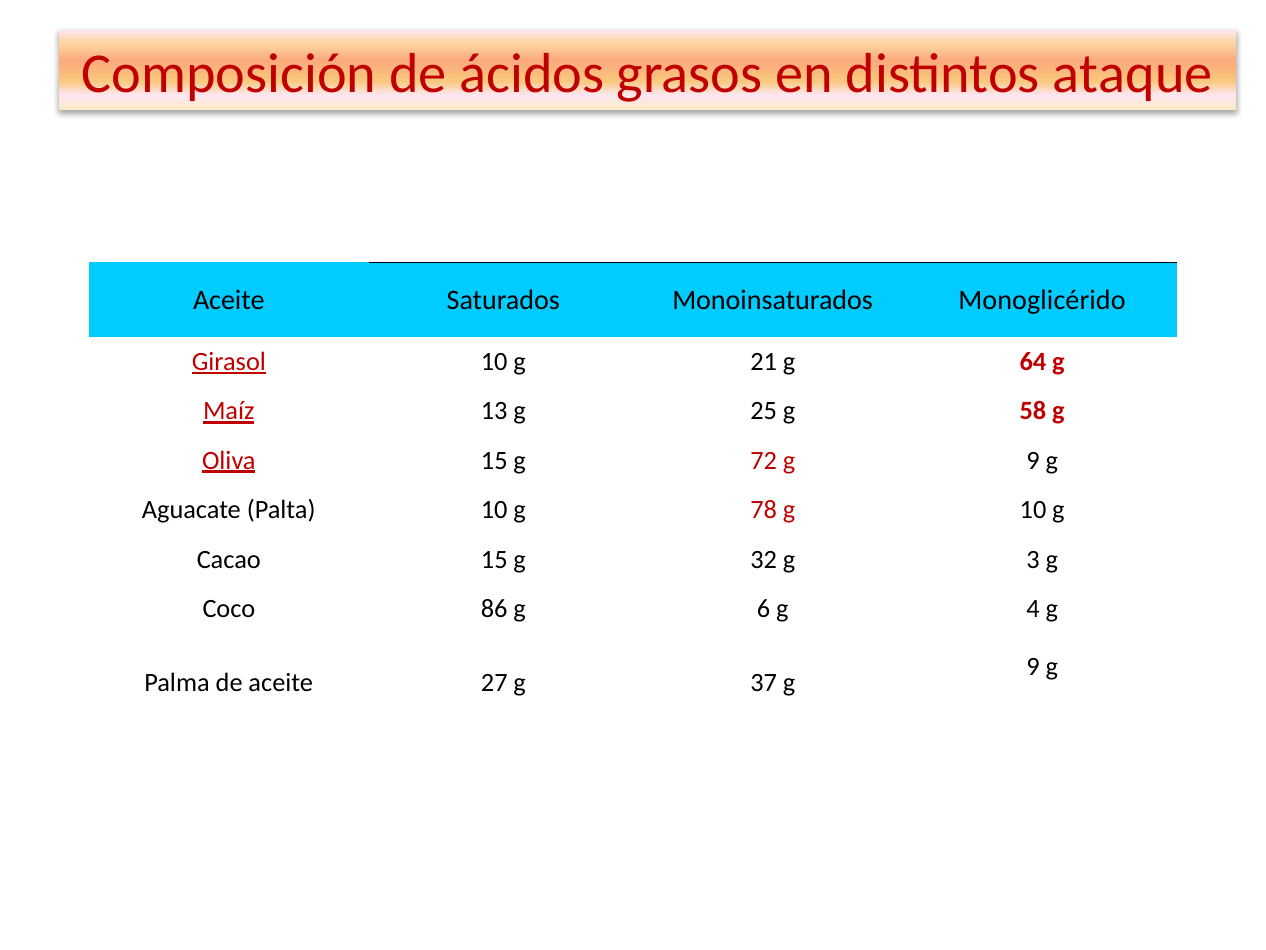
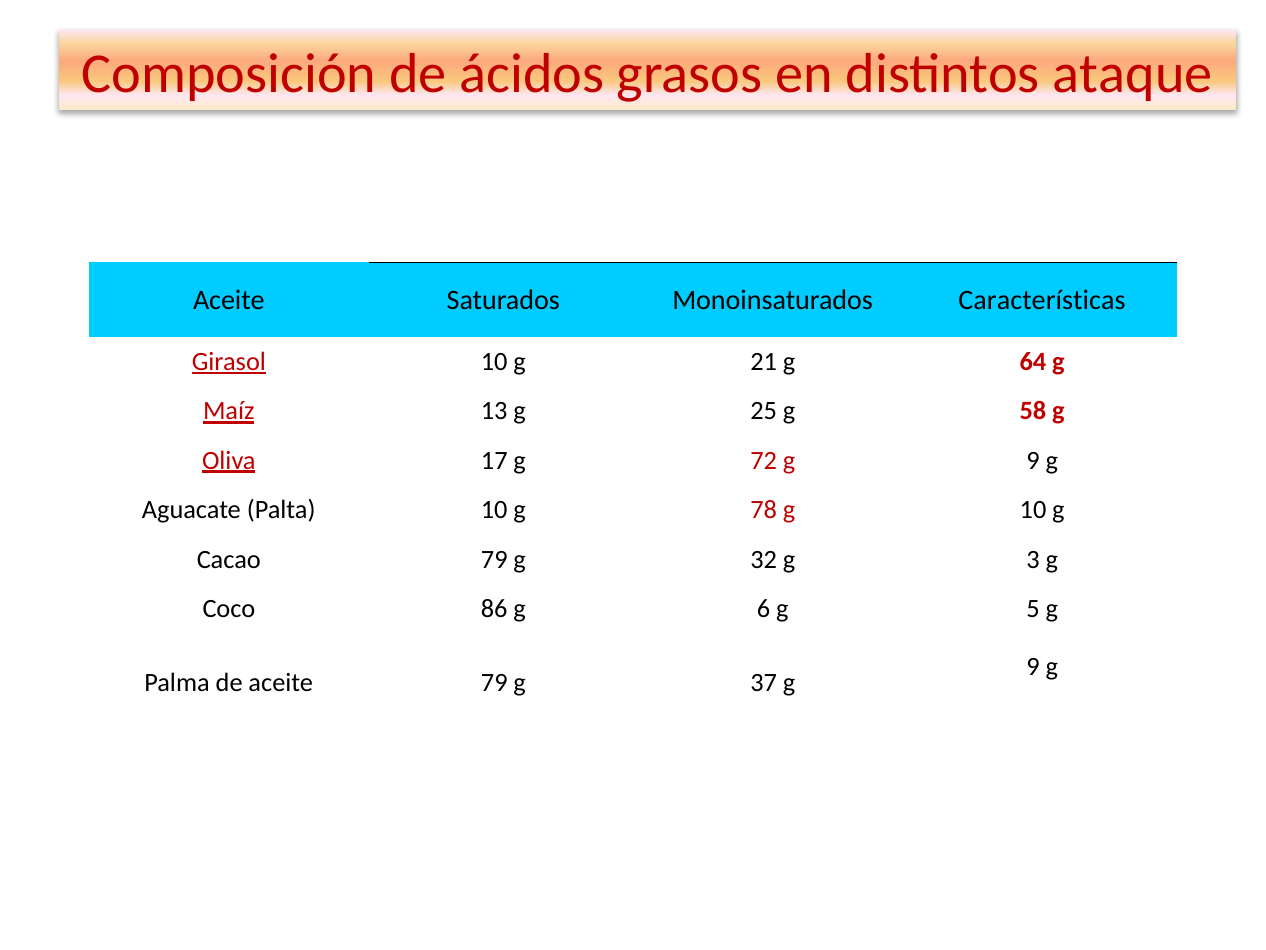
Monoglicérido: Monoglicérido -> Características (1042, 300)
Oliva 15: 15 -> 17 (494, 460)
Cacao 15: 15 -> 79 (494, 559)
4: 4 -> 5 (1033, 609)
aceite 27: 27 -> 79 (494, 683)
